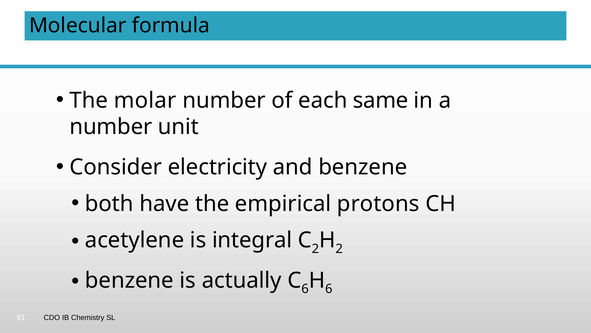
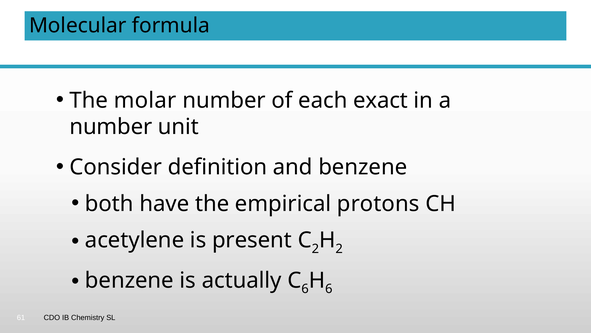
same: same -> exact (381, 100)
electricity: electricity -> definition (218, 167)
integral: integral -> present (252, 240)
